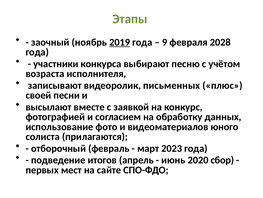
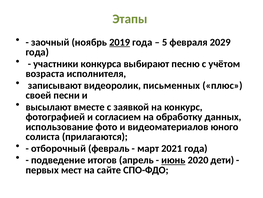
9: 9 -> 5 (165, 42)
2028: 2028 -> 2029 (220, 42)
2023: 2023 -> 2021 (172, 148)
июнь underline: none -> present (173, 160)
сбор: сбор -> дети (222, 160)
